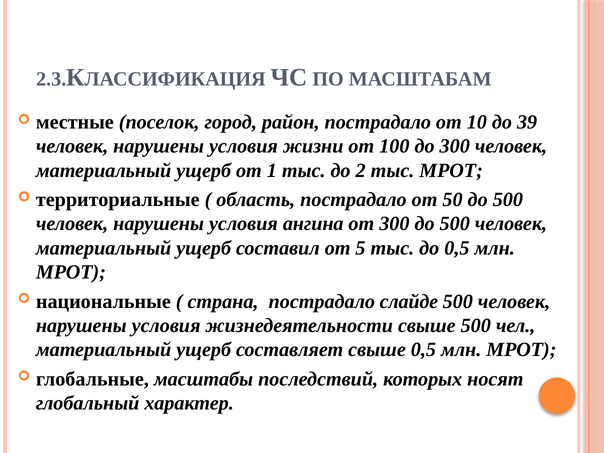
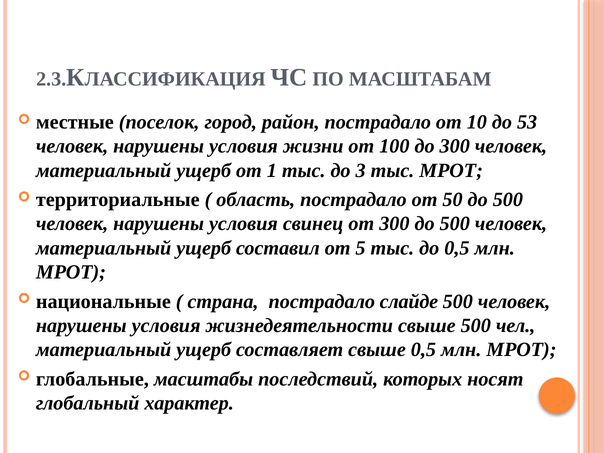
39: 39 -> 53 (527, 122)
2: 2 -> 3 (361, 170)
ангина: ангина -> свинец (313, 224)
